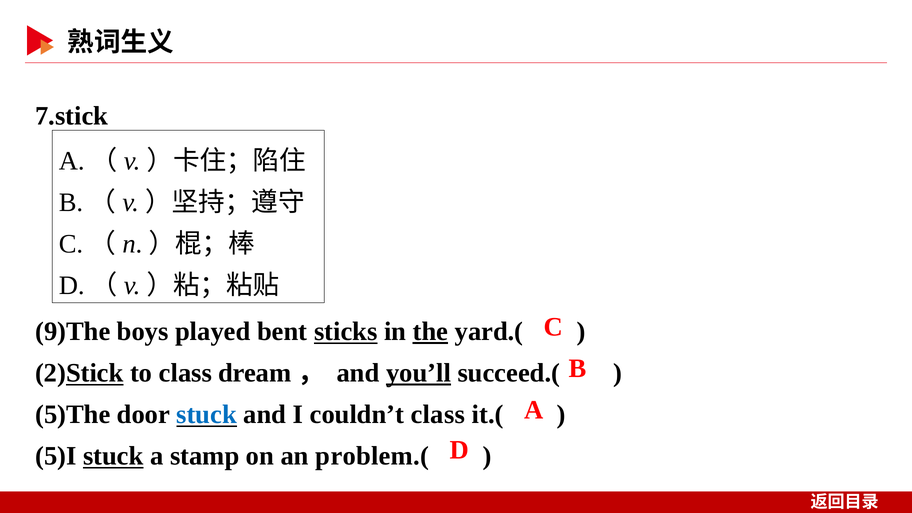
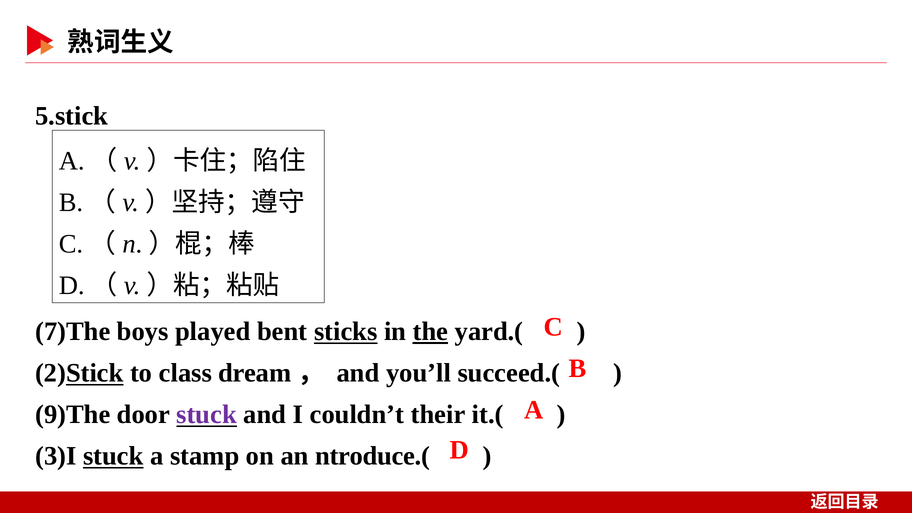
7.stick: 7.stick -> 5.stick (72, 116)
9)The: 9)The -> 7)The (73, 332)
you’ll underline: present -> none (419, 373)
5)The: 5)The -> 9)The (73, 415)
stuck colour: blue -> purple (207, 415)
couldn’t class: class -> their (438, 415)
5)I: 5)I -> 3)I (56, 456)
problem.(: problem.( -> ntroduce.( (373, 456)
